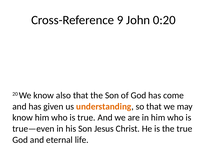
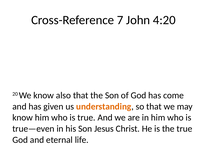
9: 9 -> 7 (120, 20)
0:20: 0:20 -> 4:20 (164, 20)
